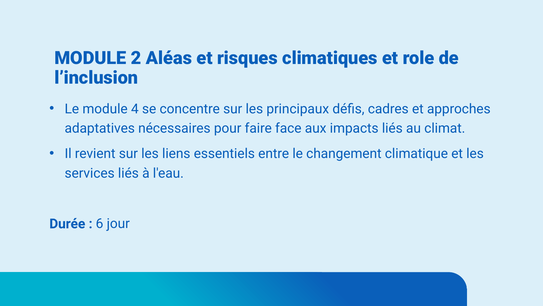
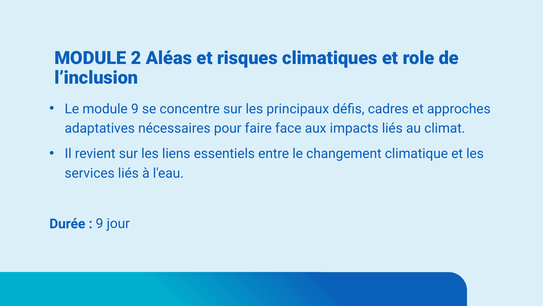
module 4: 4 -> 9 (135, 109)
6: 6 -> 9 (100, 223)
